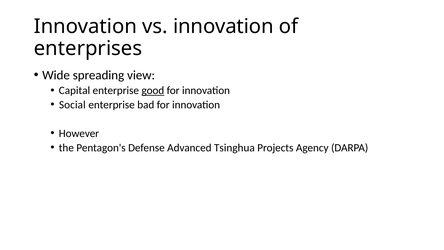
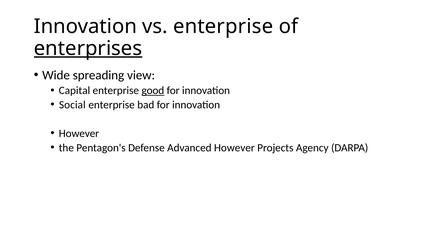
vs innovation: innovation -> enterprise (223, 26)
enterprises underline: none -> present (88, 48)
Advanced Tsinghua: Tsinghua -> However (234, 148)
